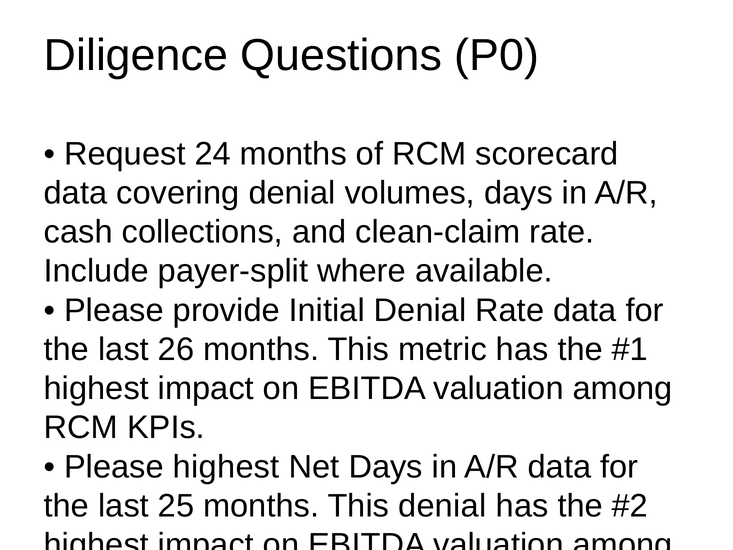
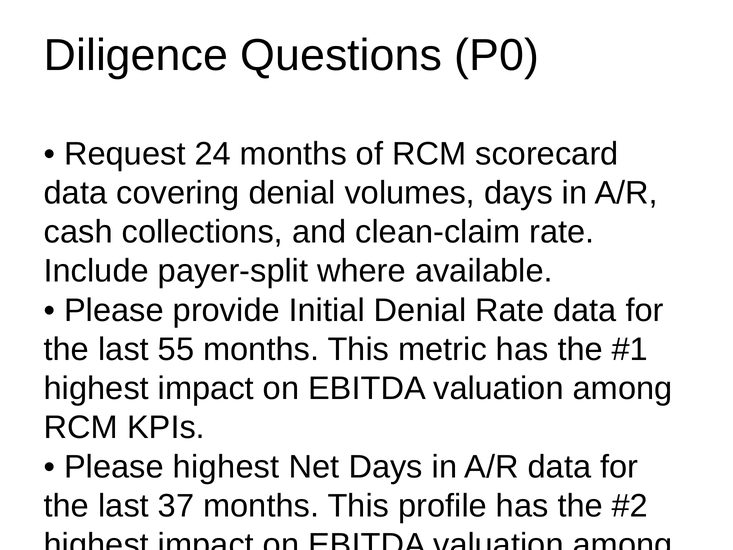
26: 26 -> 55 (176, 349)
25: 25 -> 37 (176, 506)
This denial: denial -> profile (443, 506)
